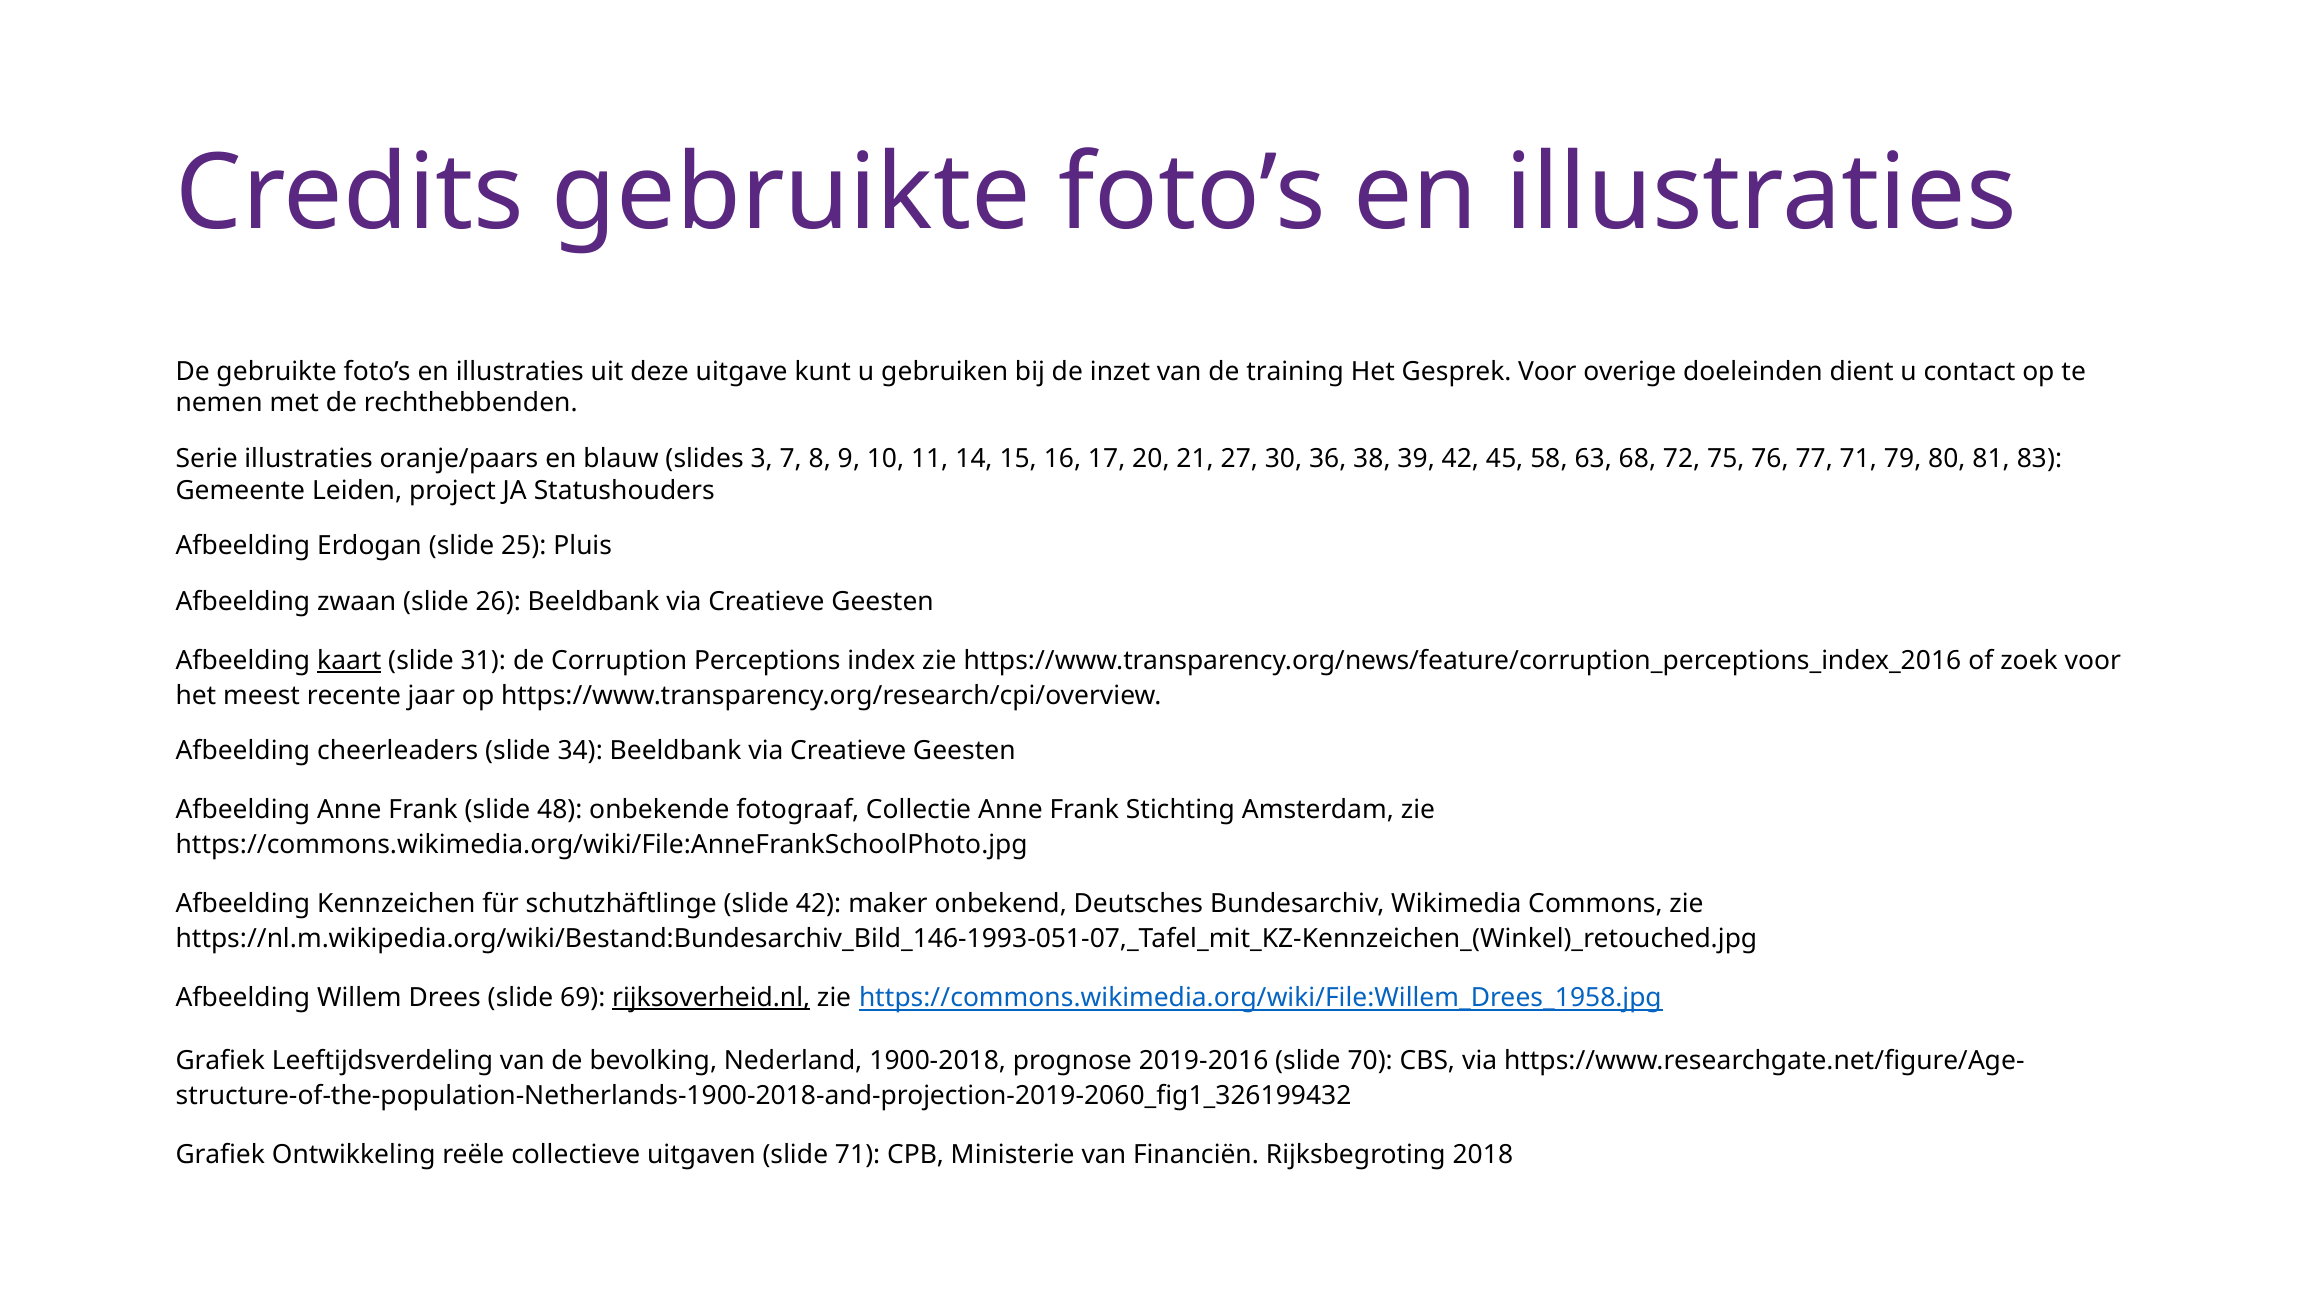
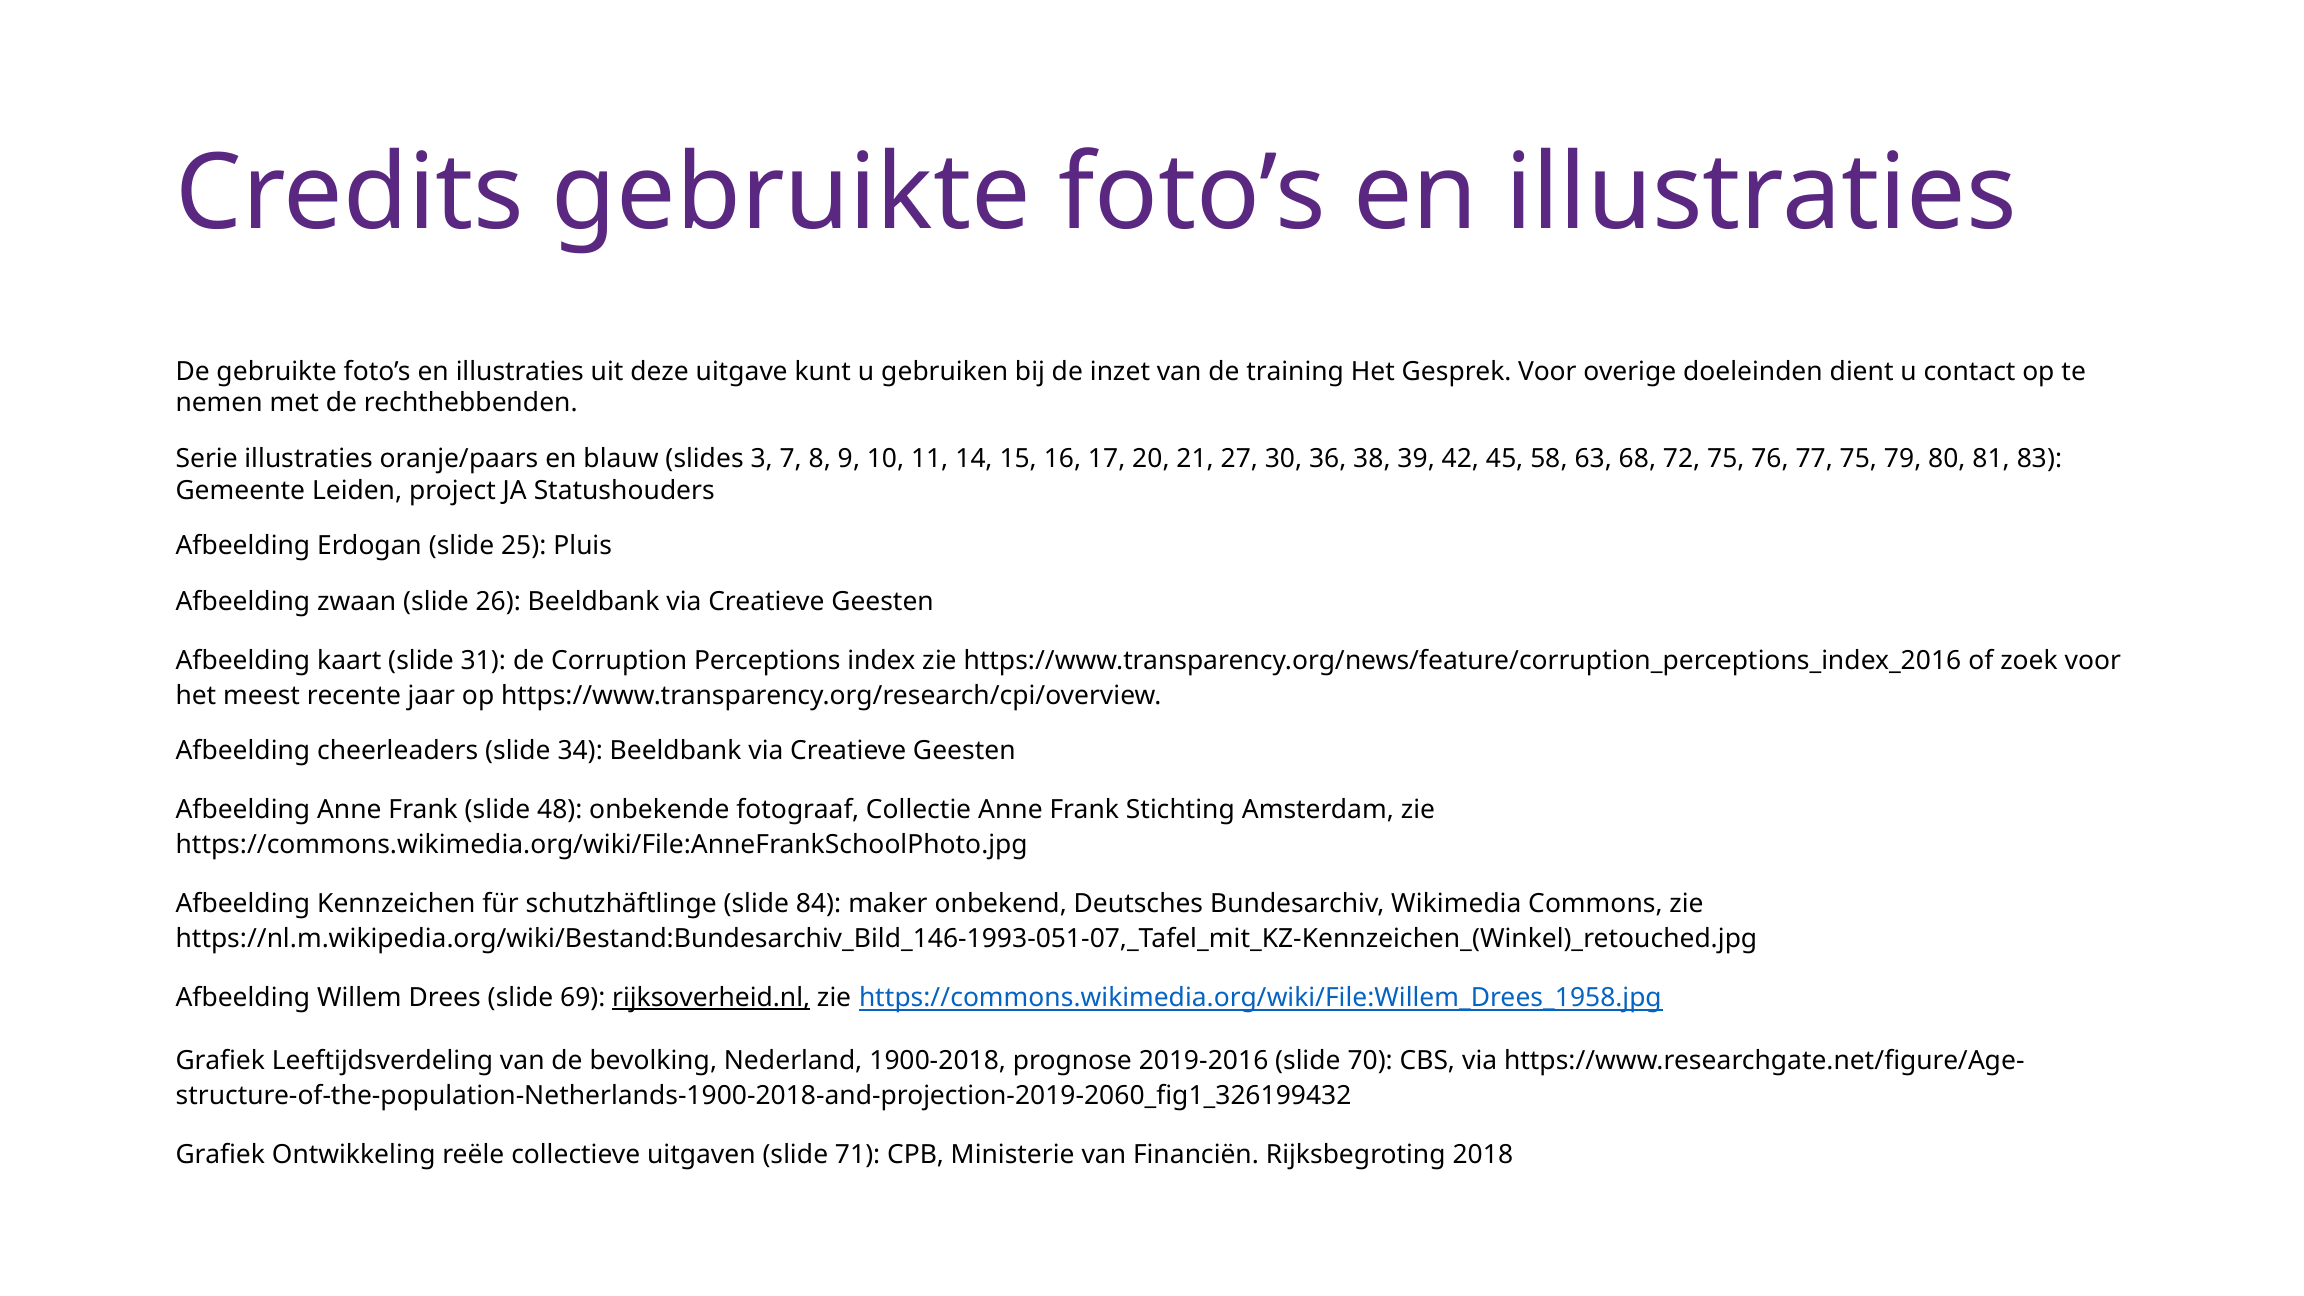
77 71: 71 -> 75 (1858, 459)
kaart underline: present -> none (349, 661)
slide 42: 42 -> 84 (819, 904)
